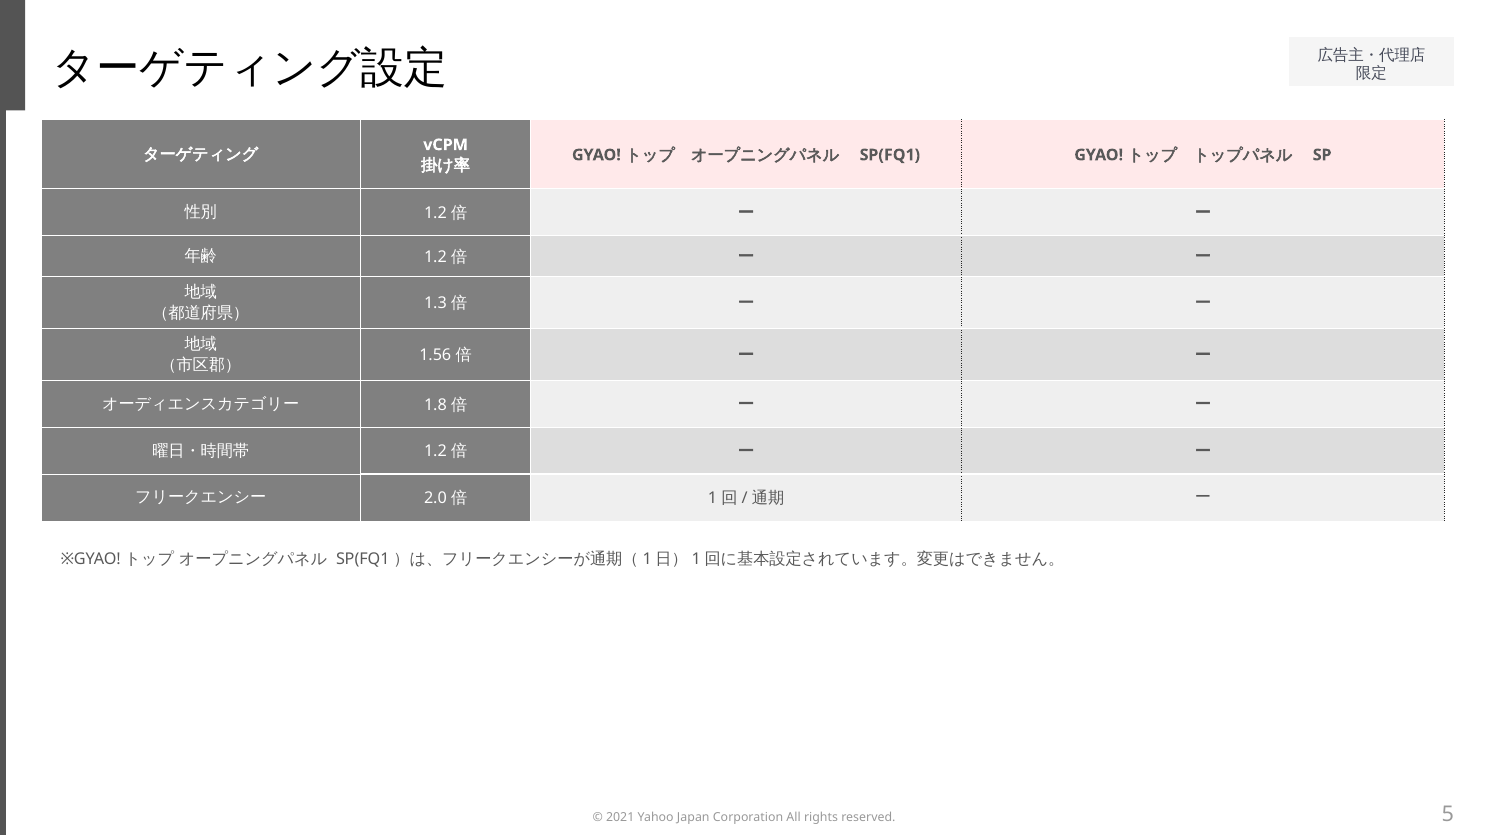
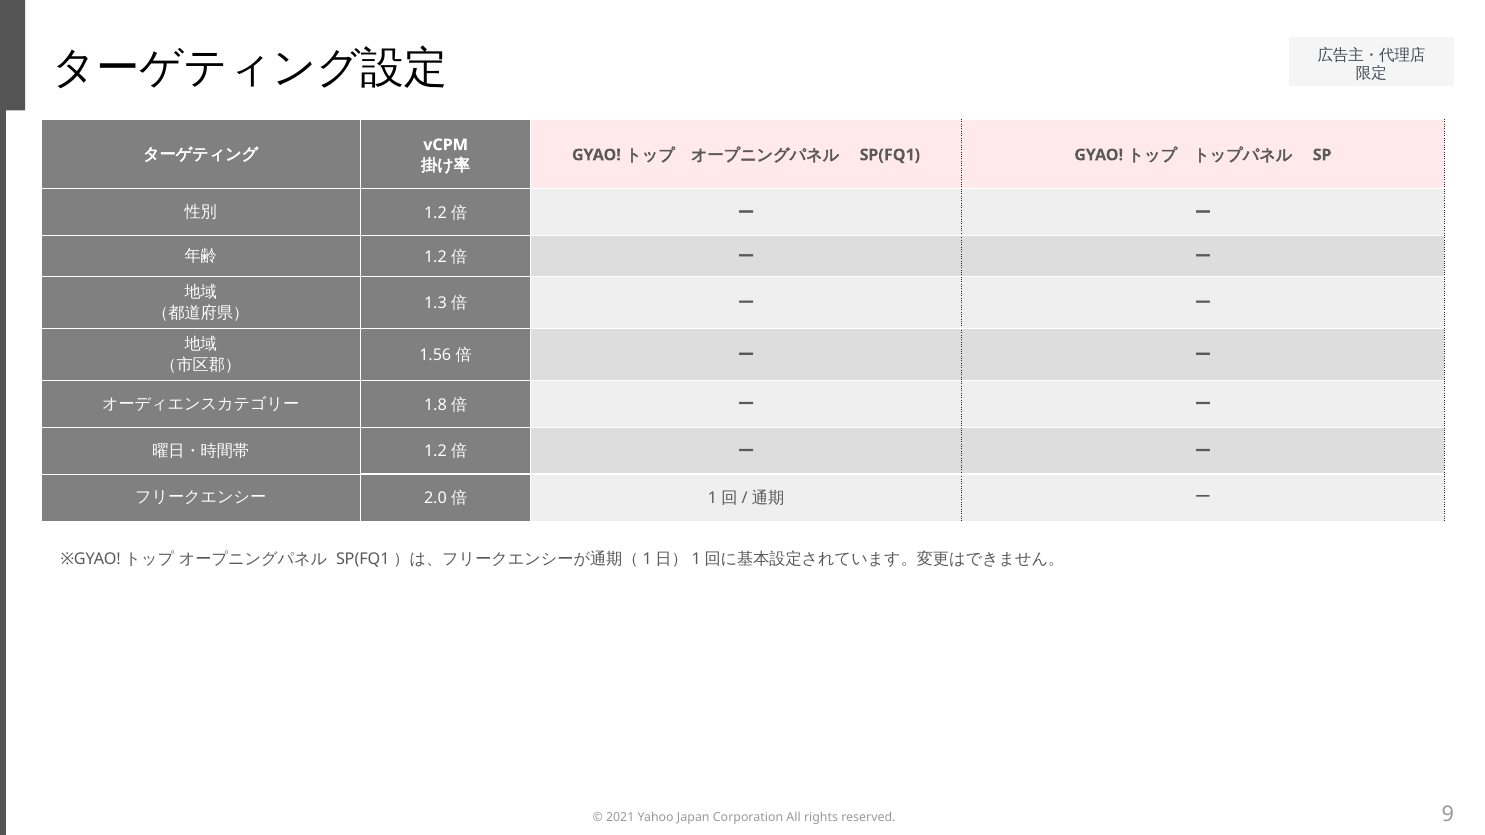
5: 5 -> 9 (1448, 815)
